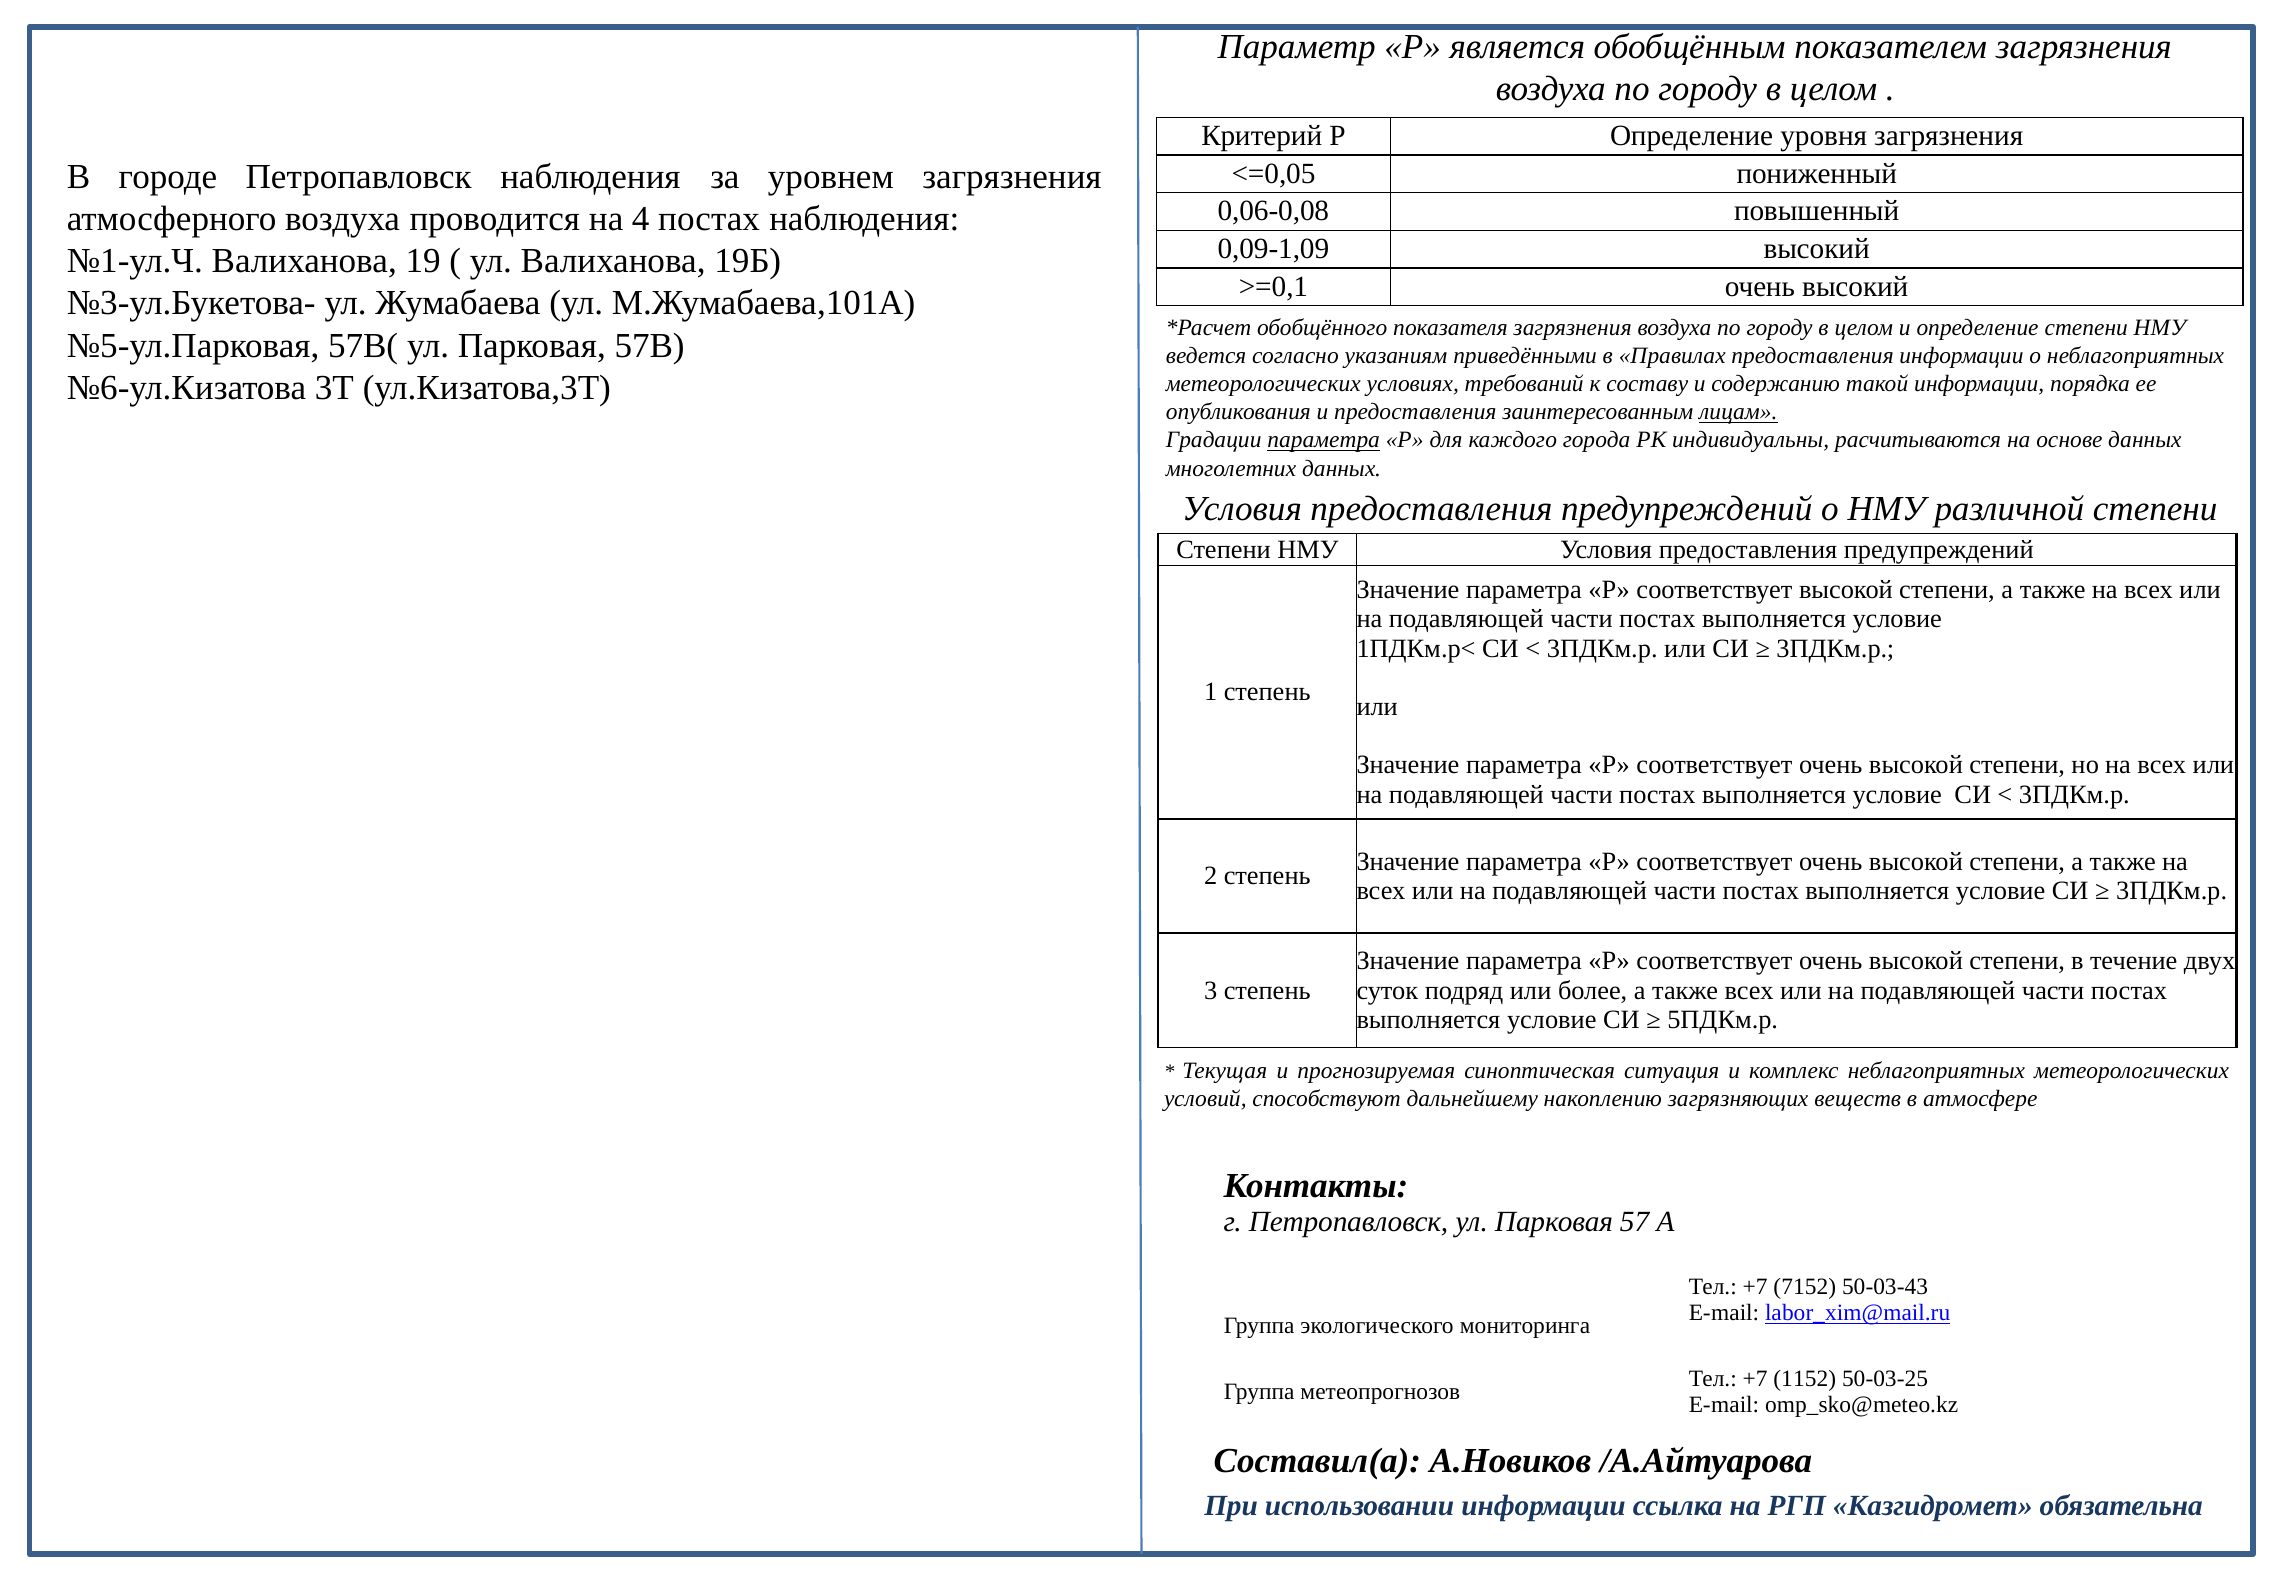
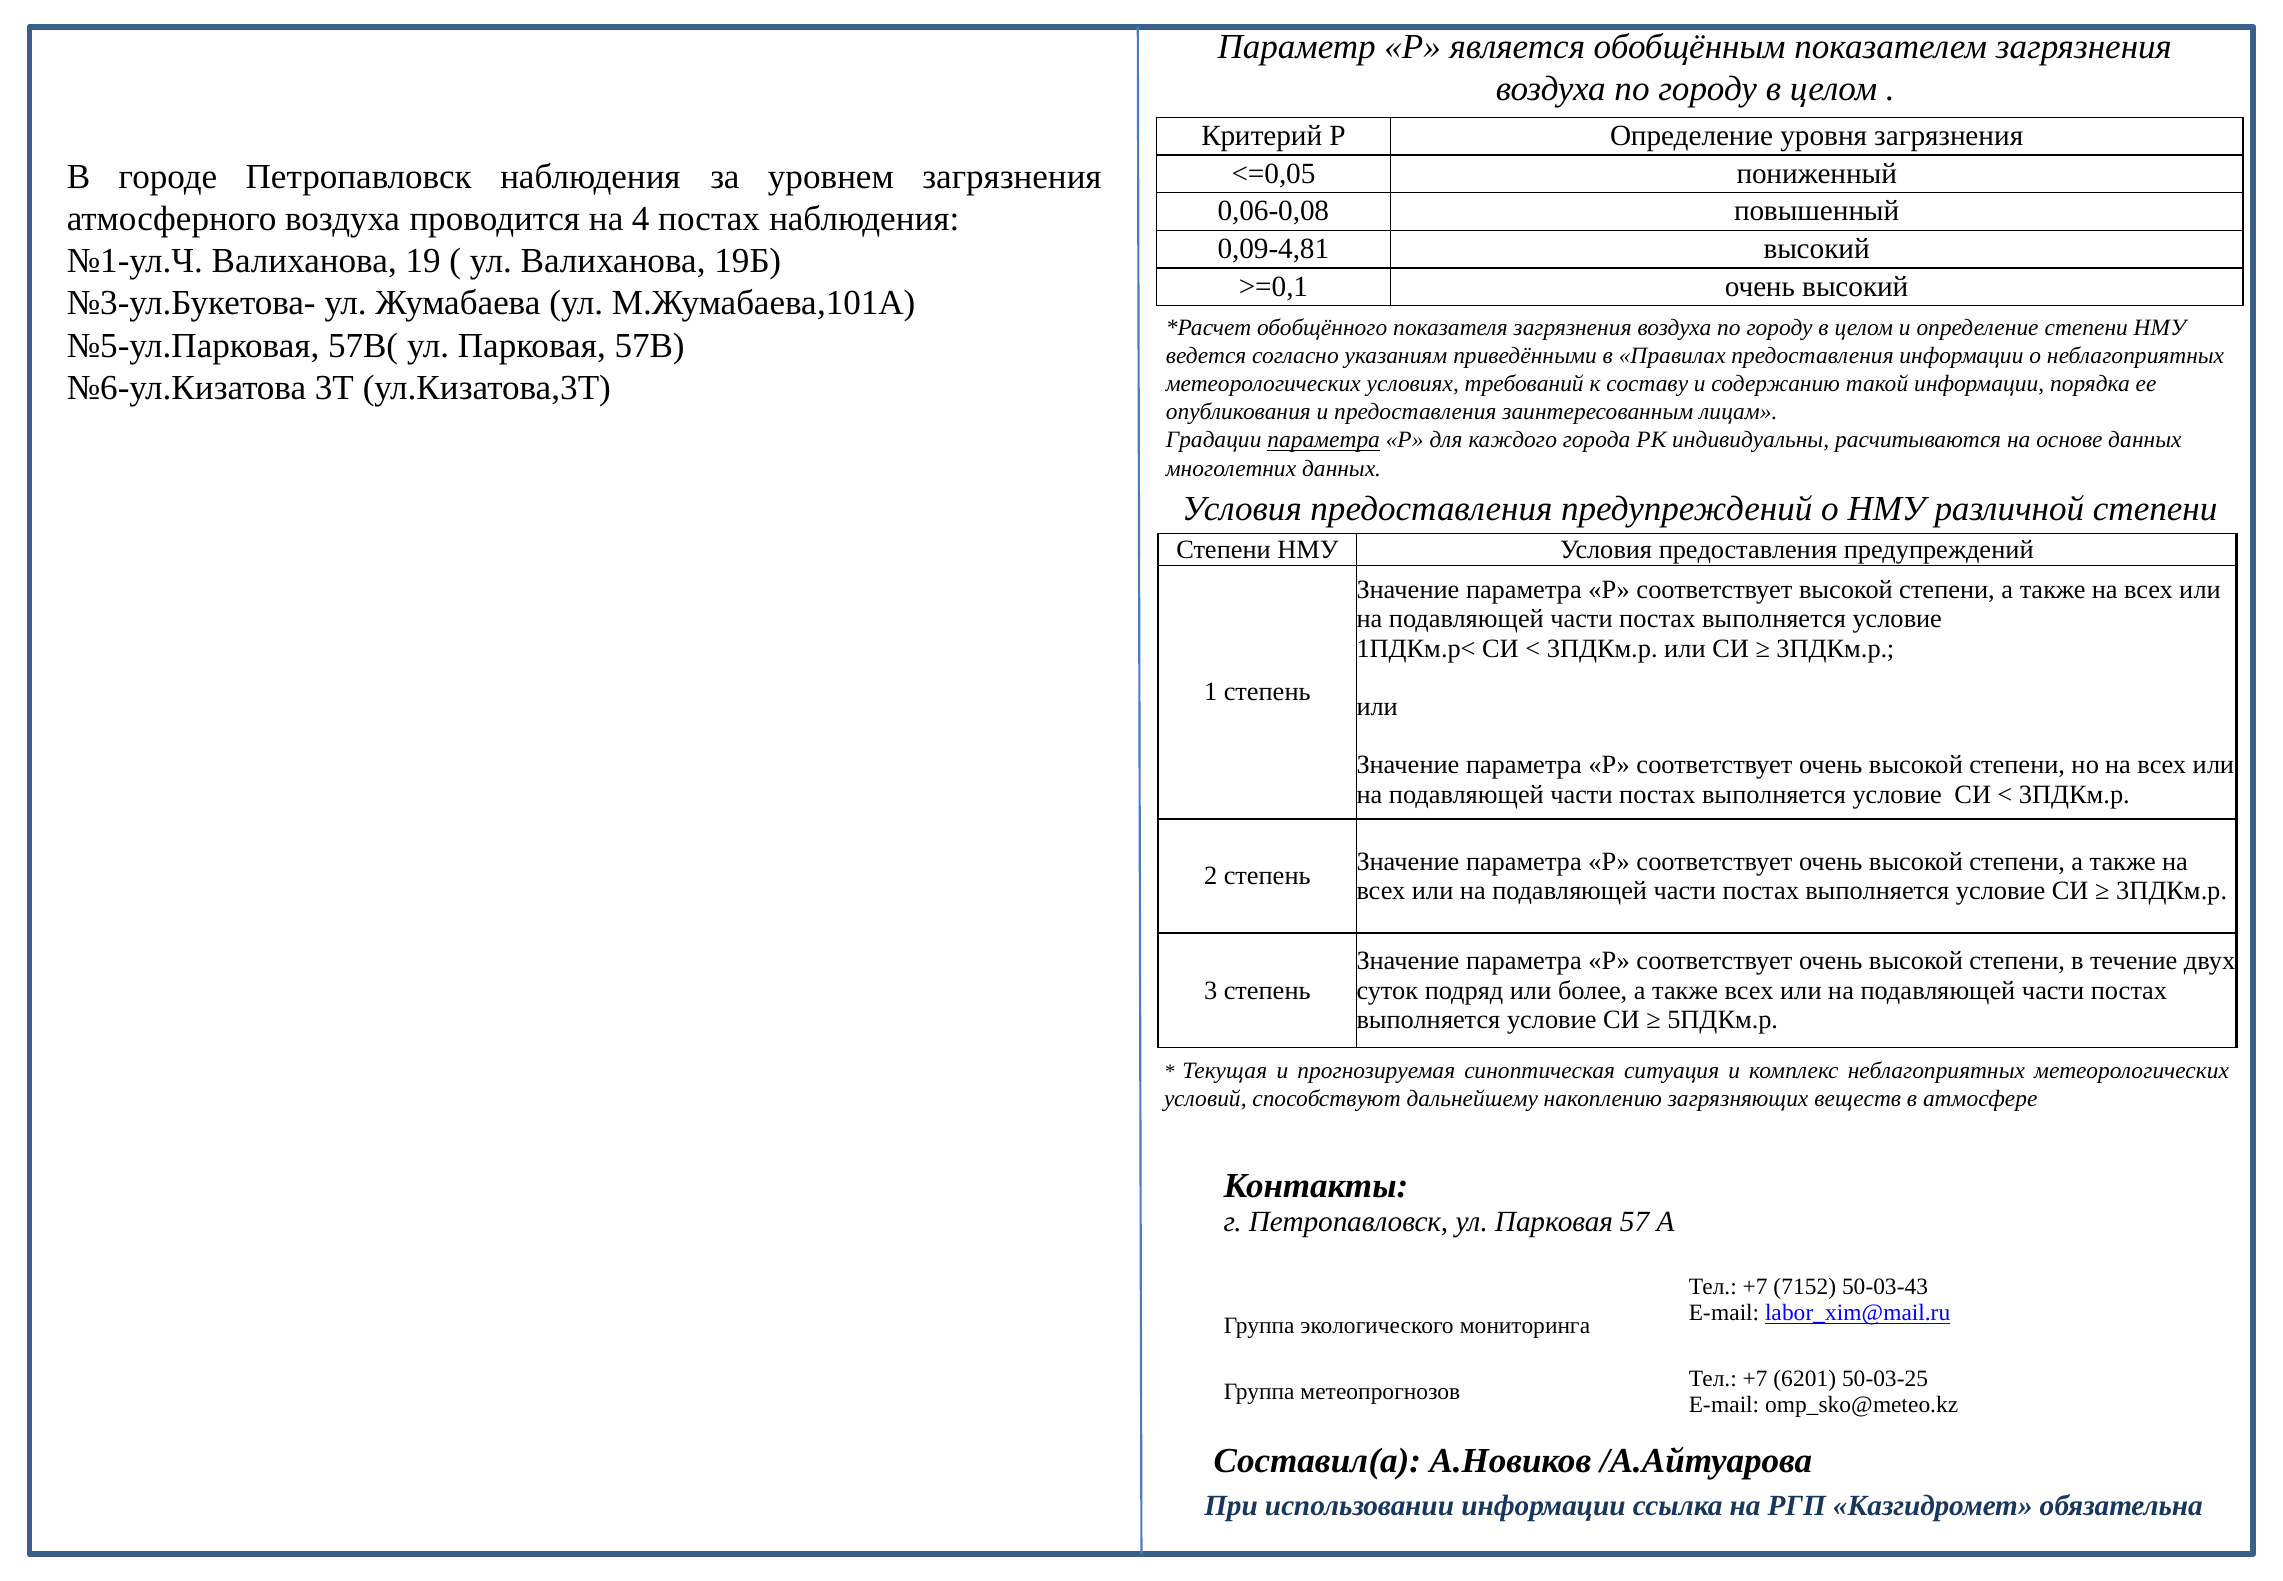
0,09-1,09: 0,09-1,09 -> 0,09-4,81 (1273, 249)
лицам underline: present -> none (1738, 412)
1152: 1152 -> 6201 (1805, 1378)
